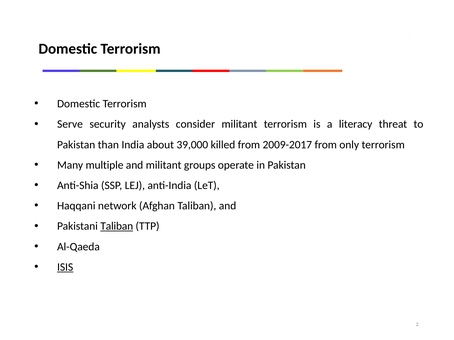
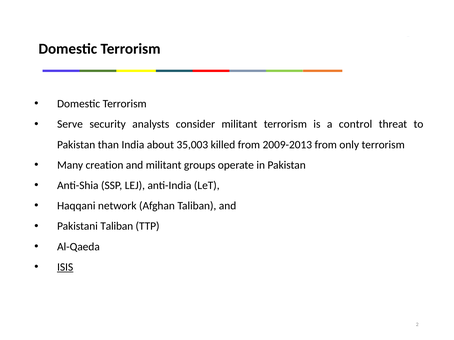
literacy: literacy -> control (356, 124)
39,000: 39,000 -> 35,003 (192, 145)
2009-2017: 2009-2017 -> 2009-2013 (287, 145)
multiple: multiple -> creation (105, 165)
Taliban underline: present -> none (117, 227)
